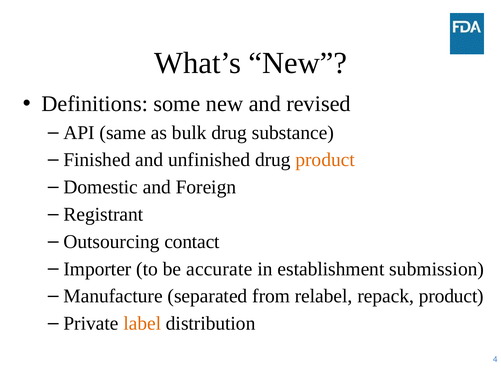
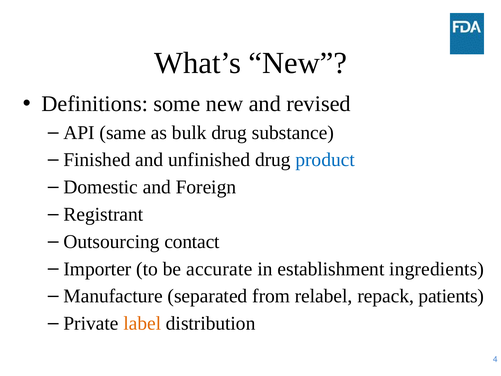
product colour: orange -> blue (325, 160)
submission: submission -> ingredients (437, 269)
repack product: product -> patients (451, 296)
